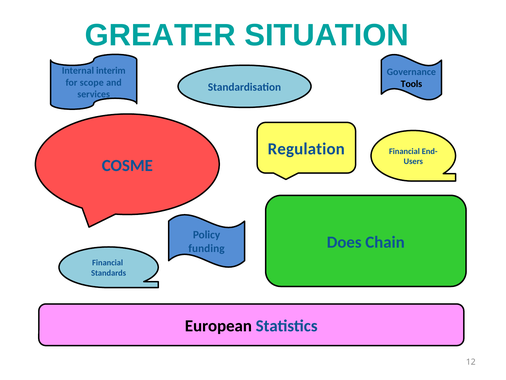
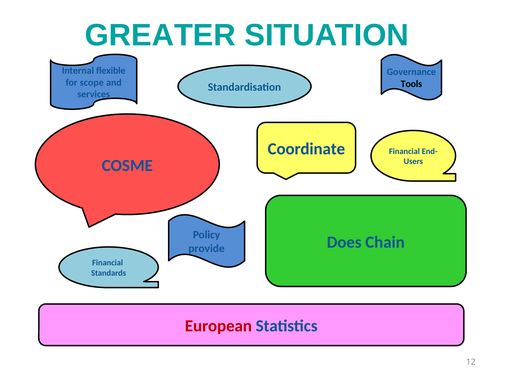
interim: interim -> flexible (111, 71)
Regulation: Regulation -> Coordinate (306, 149)
funding: funding -> provide (206, 248)
European colour: black -> red (218, 326)
